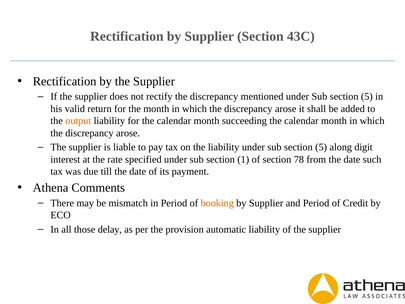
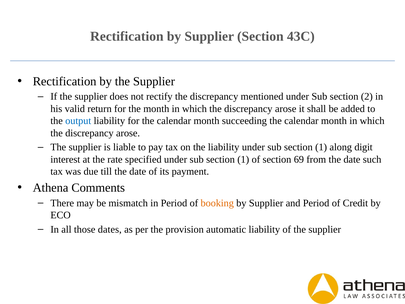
5: 5 -> 2 (367, 97)
output colour: orange -> blue (78, 121)
5: 5 -> 1 (321, 147)
78: 78 -> 69 (299, 159)
delay: delay -> dates (110, 229)
